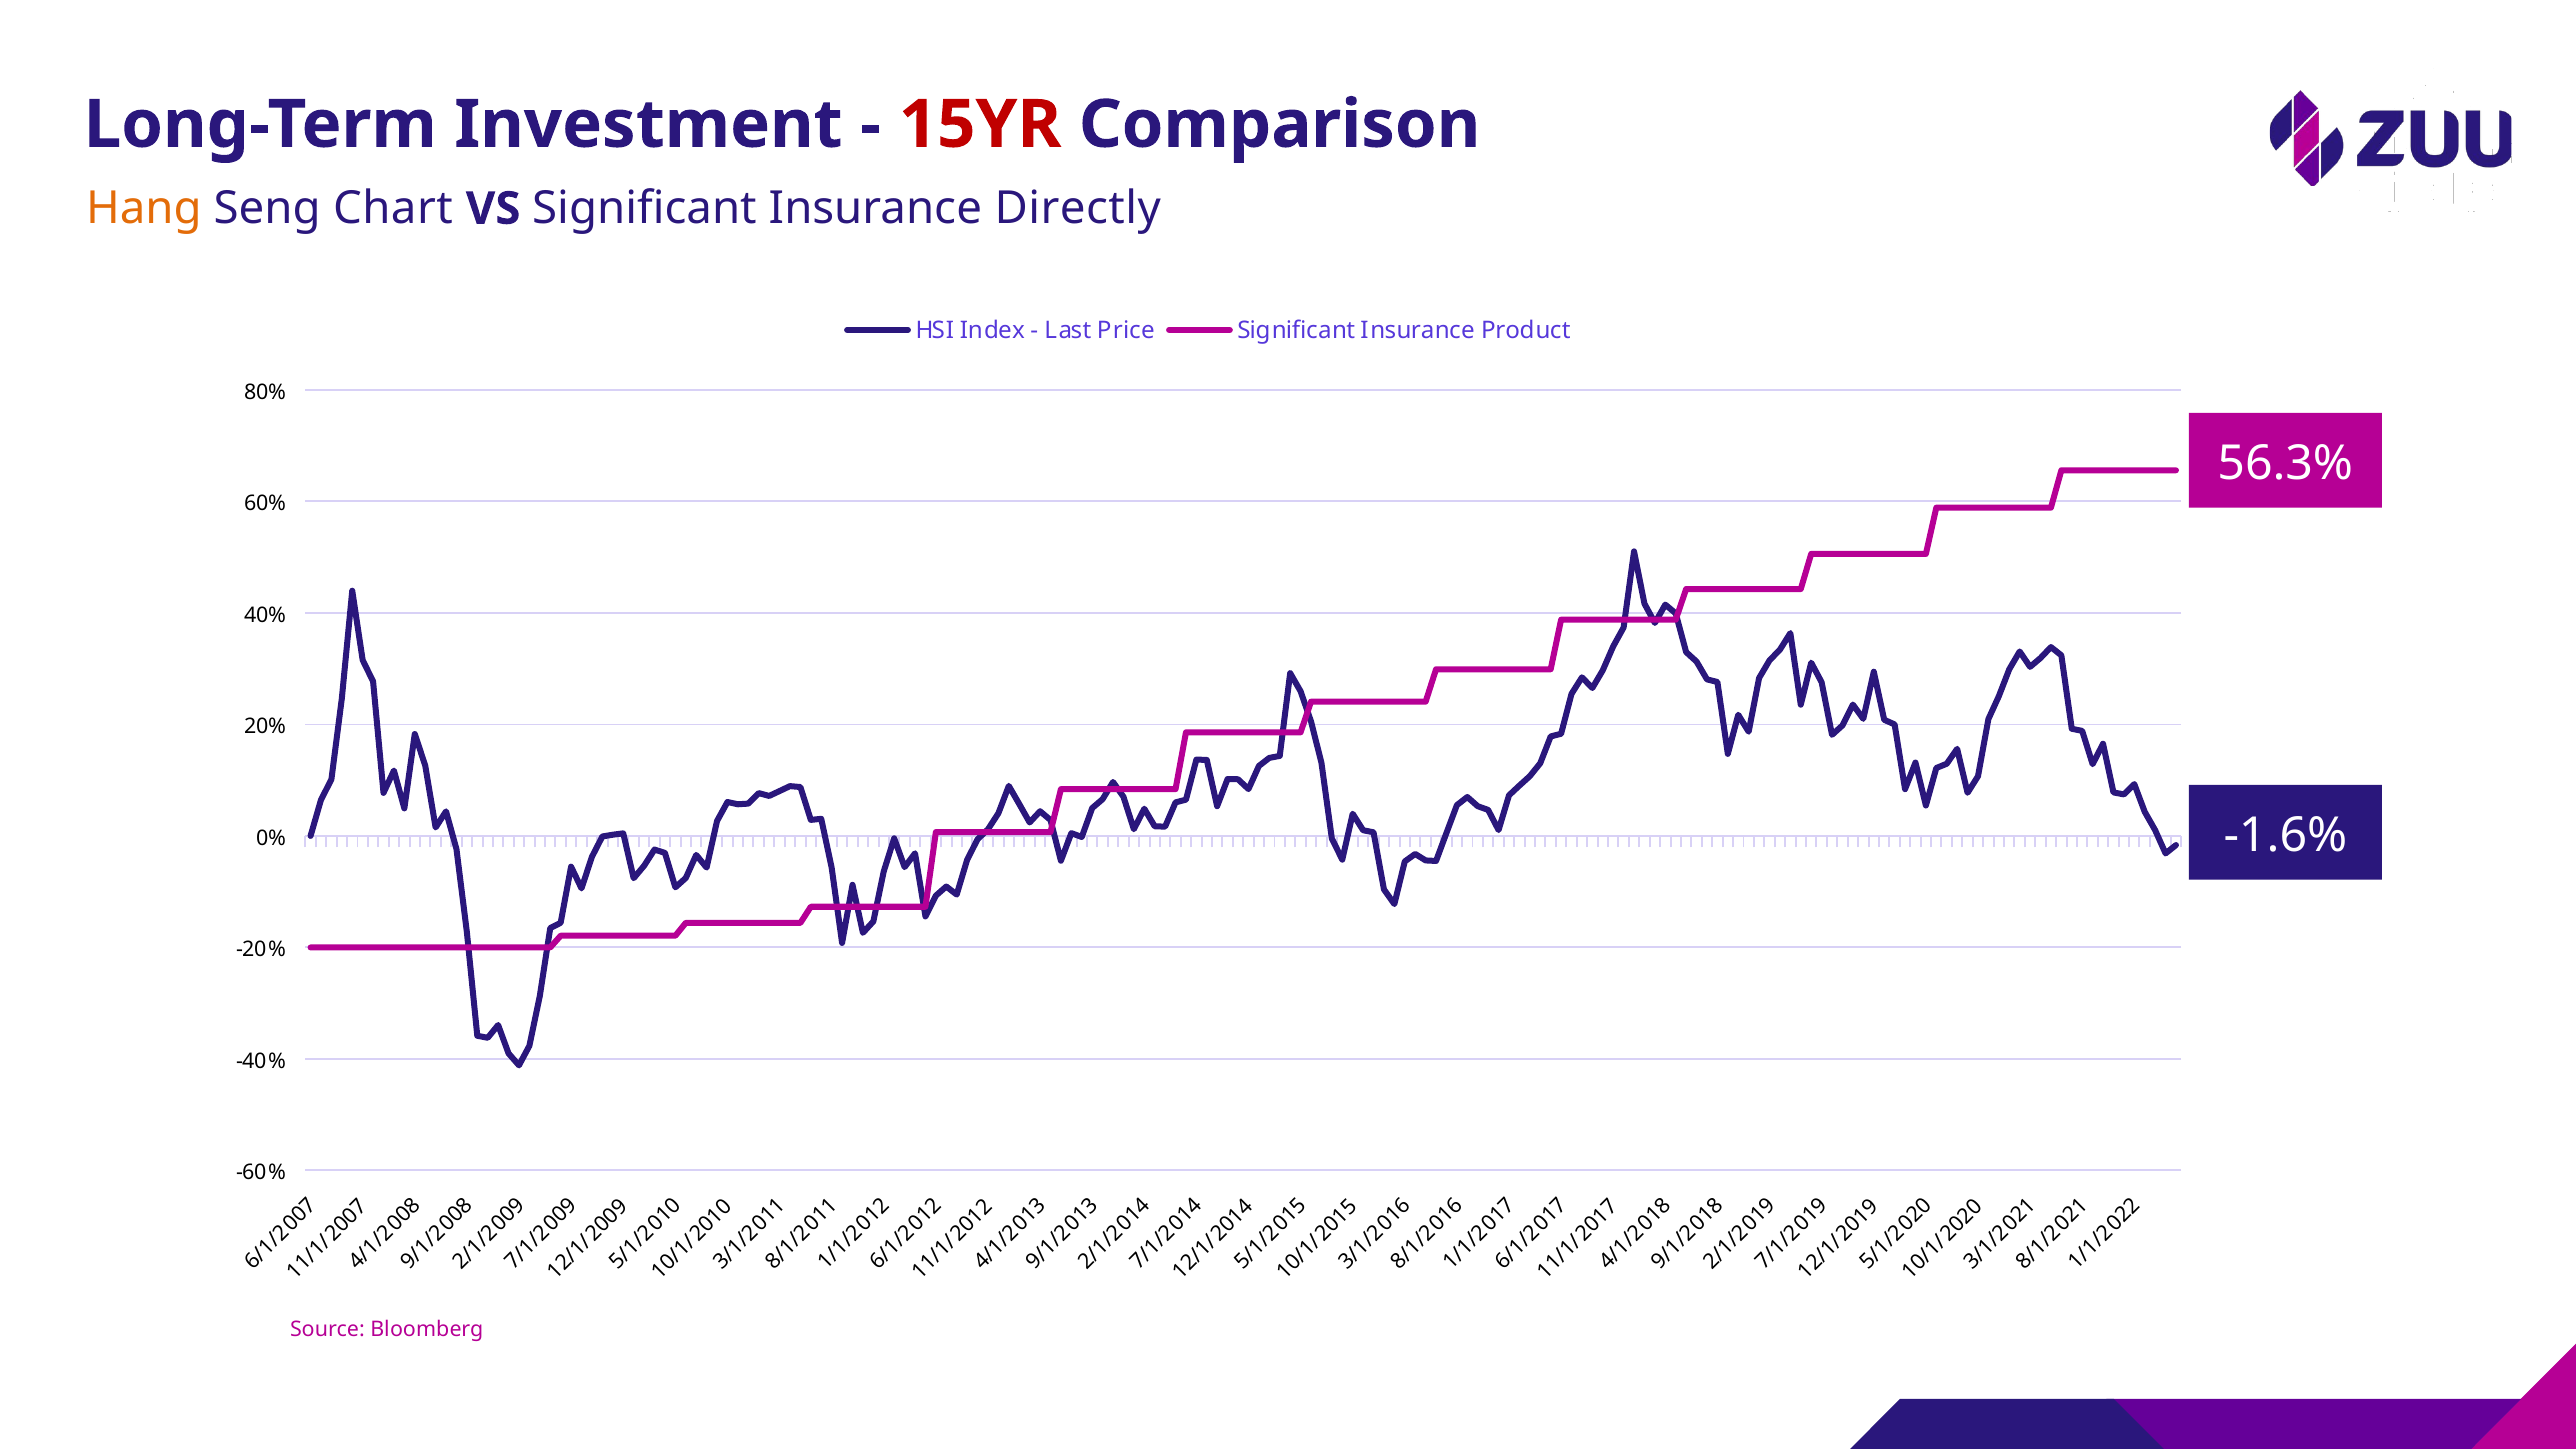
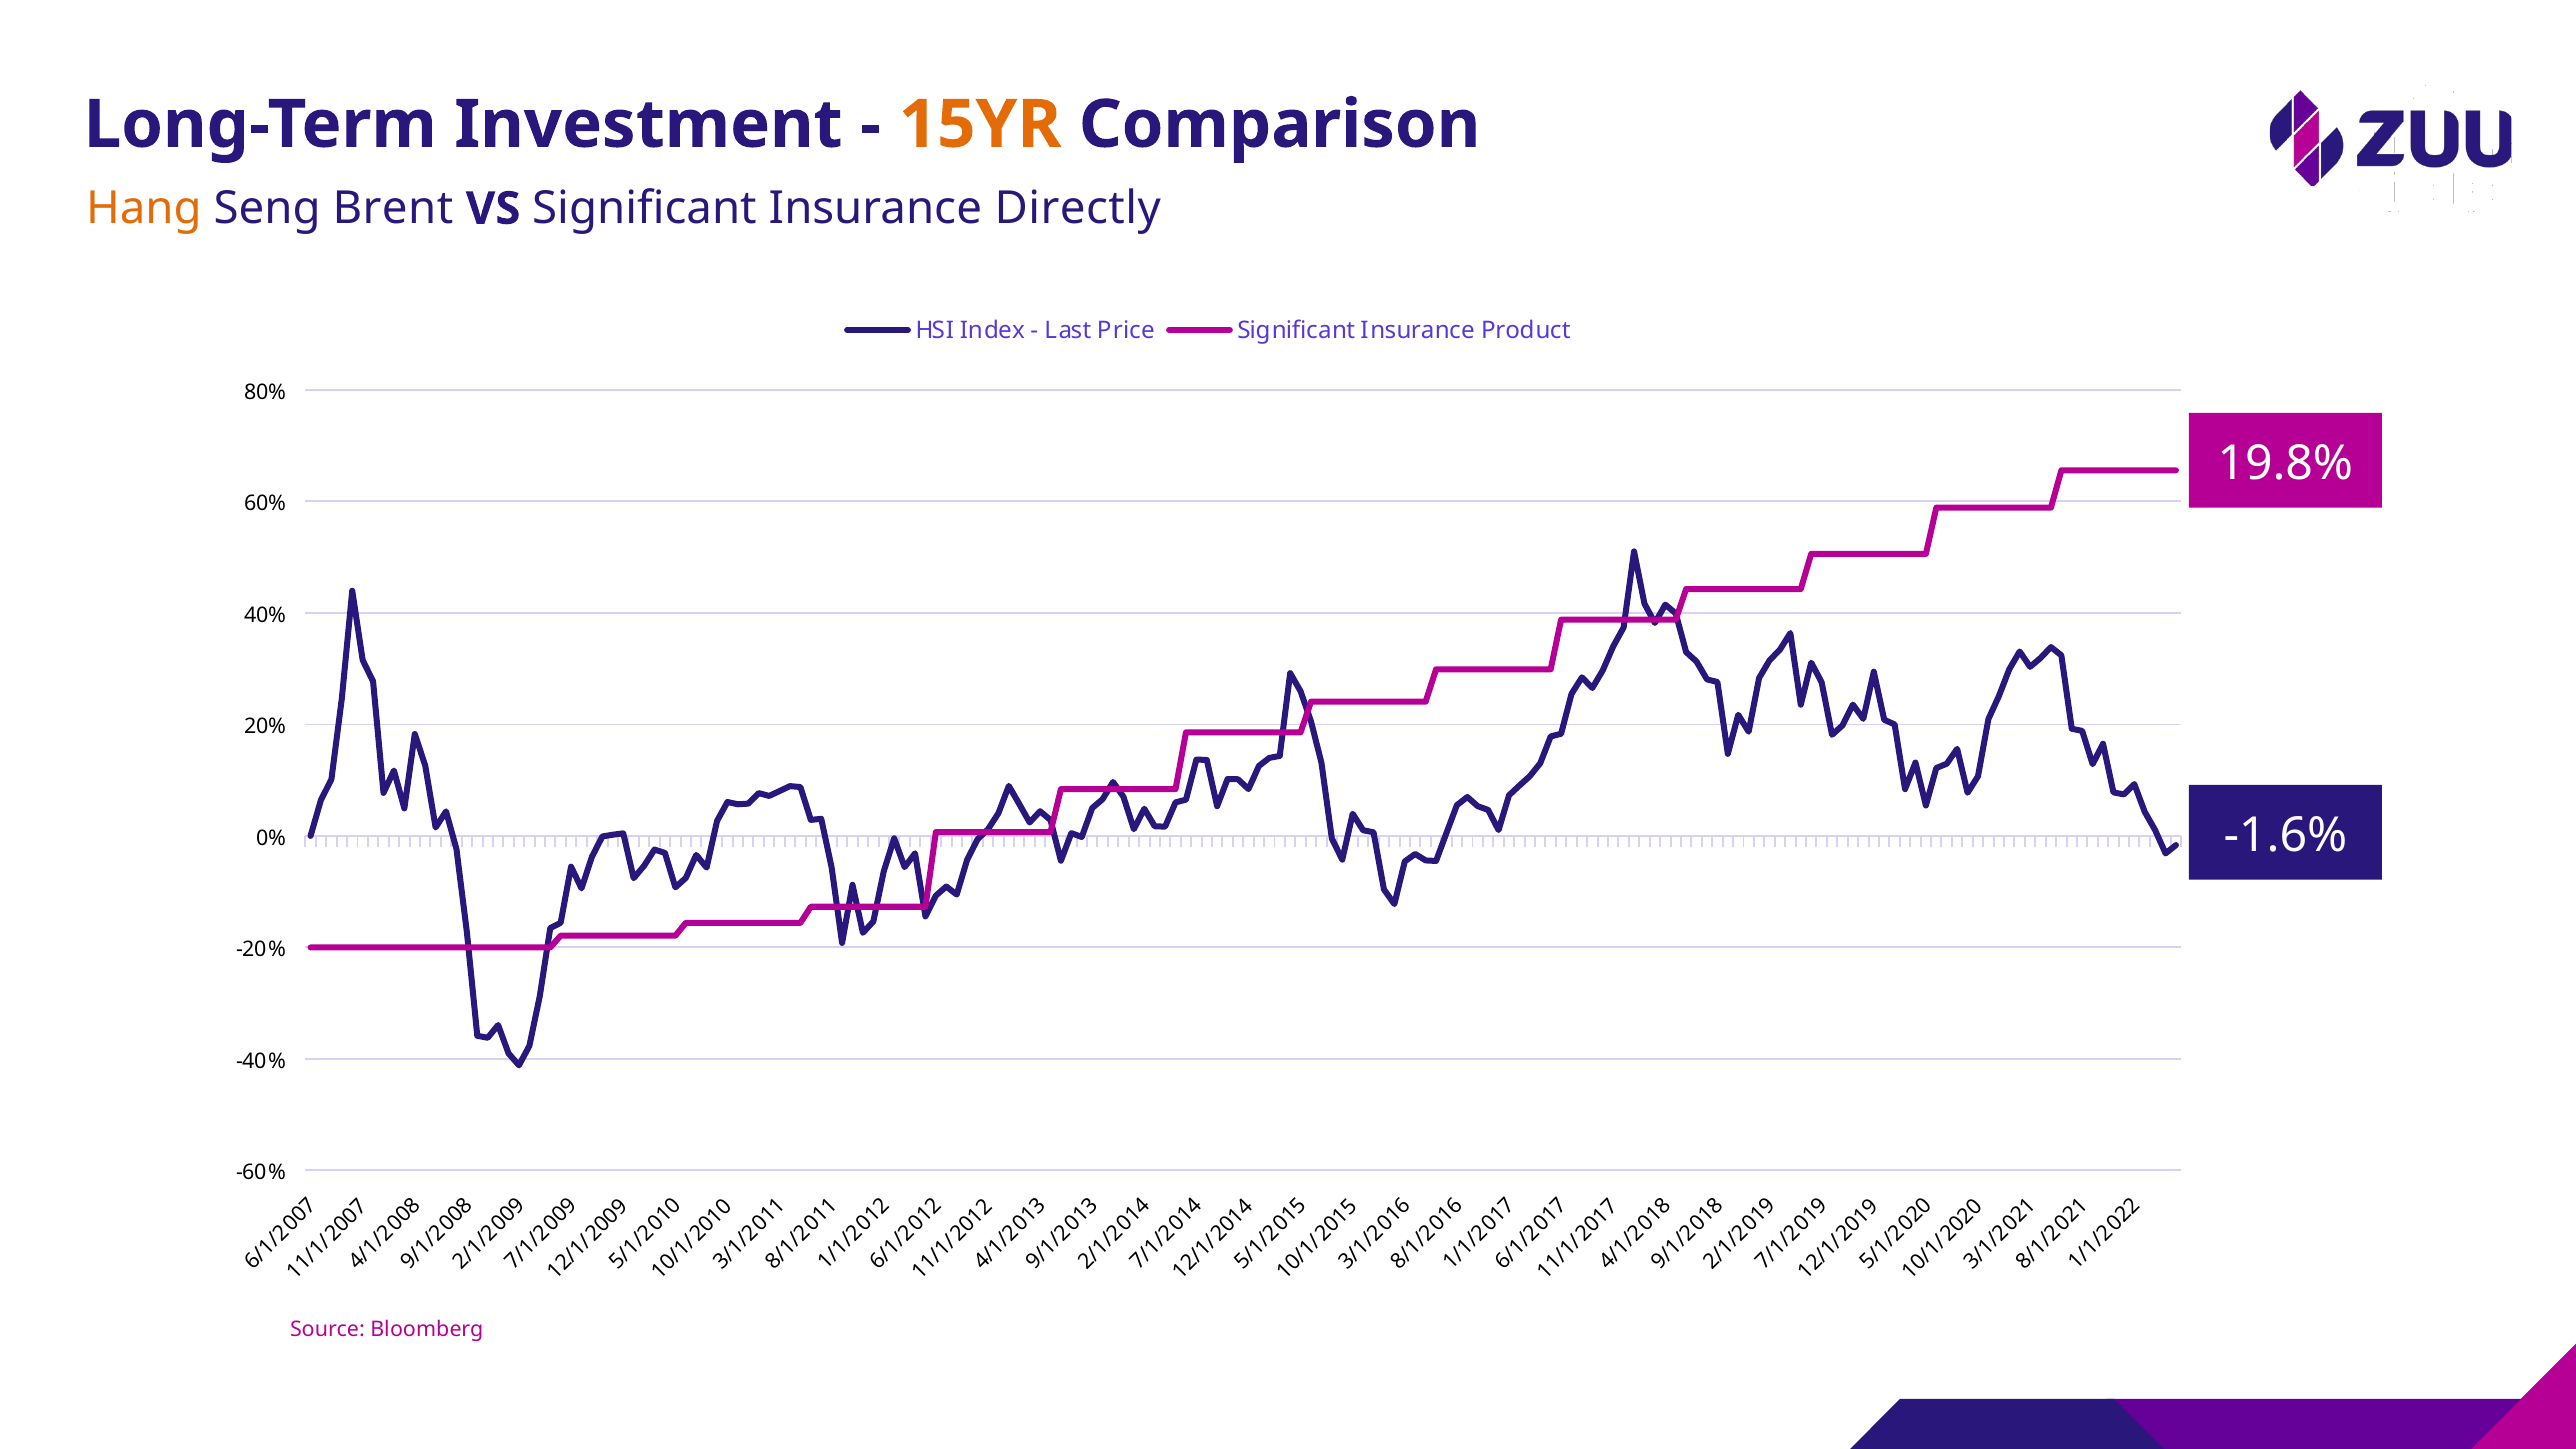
15YR colour: red -> orange (980, 125)
Chart: Chart -> Brent (393, 209)
56.3%: 56.3% -> 19.8% (2285, 464)
